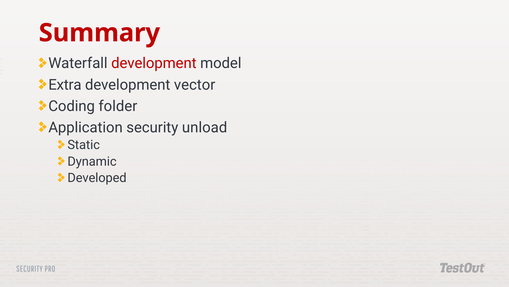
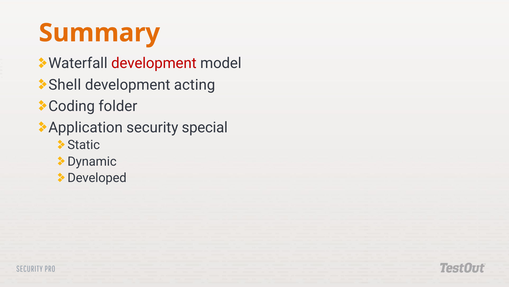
Summary colour: red -> orange (99, 33)
Extra: Extra -> Shell (65, 85)
vector: vector -> acting (195, 85)
unload: unload -> special (205, 127)
